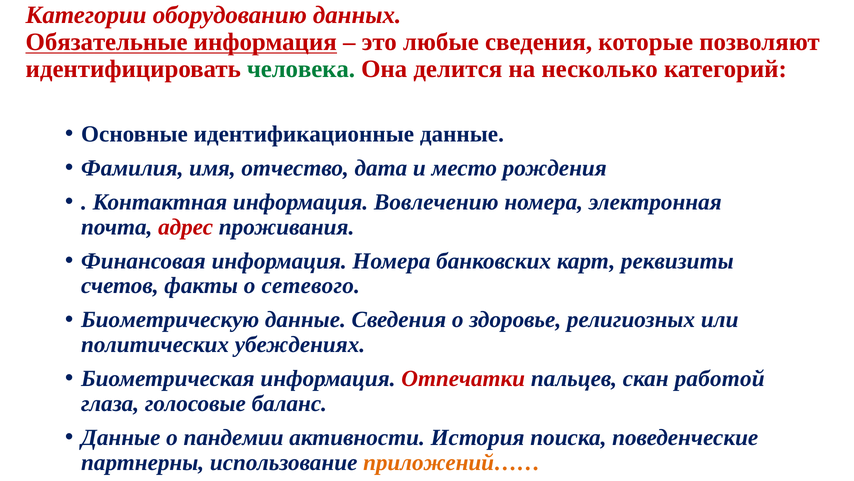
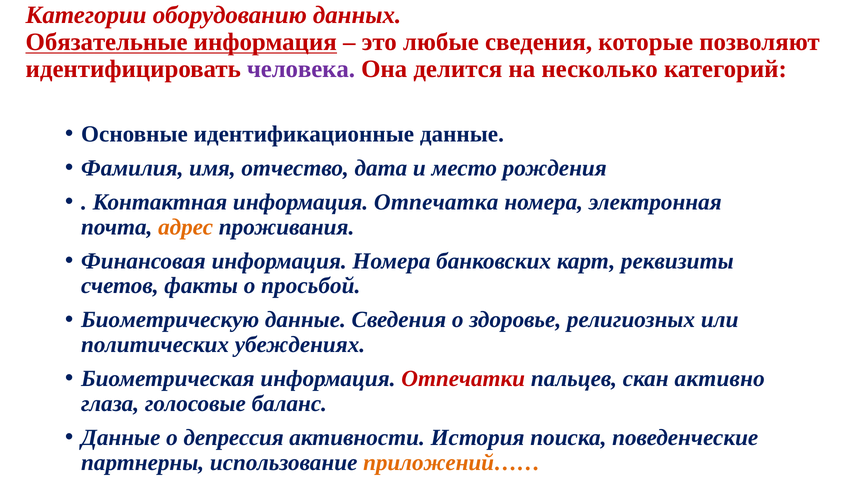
человека colour: green -> purple (301, 69)
Вовлечению: Вовлечению -> Отпечатка (436, 202)
адрес colour: red -> orange (186, 227)
сетевого: сетевого -> просьбой (311, 285)
работой: работой -> активно (720, 378)
пандемии: пандемии -> депрессия (234, 437)
